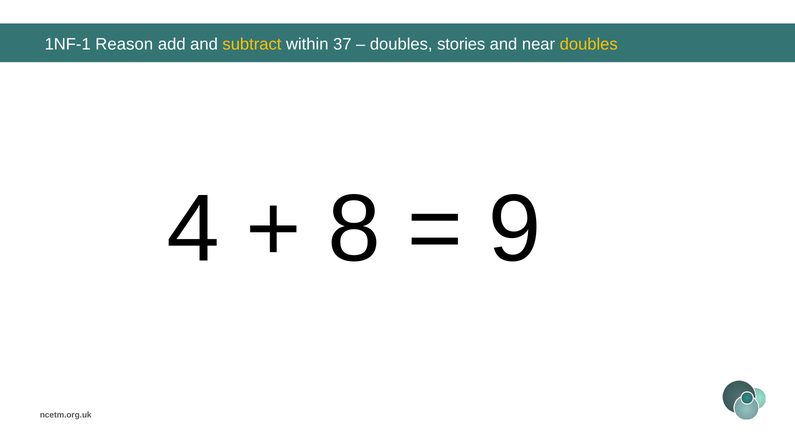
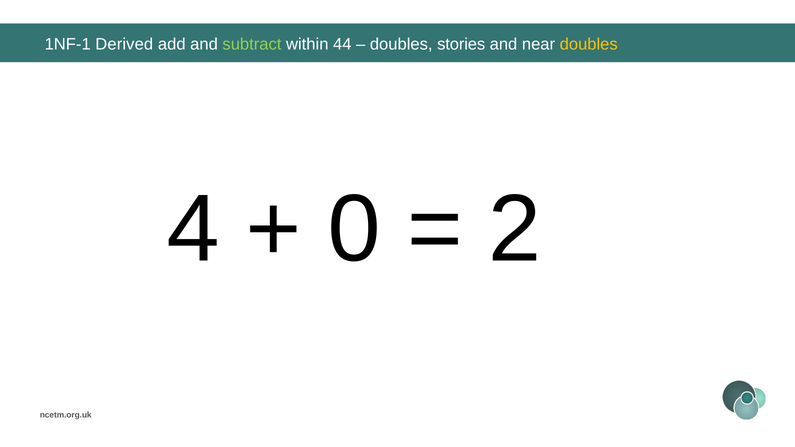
Reason: Reason -> Derived (124, 44)
subtract colour: yellow -> light green (252, 44)
37: 37 -> 44 (342, 44)
8: 8 -> 0 (354, 230)
9: 9 -> 2 (515, 230)
